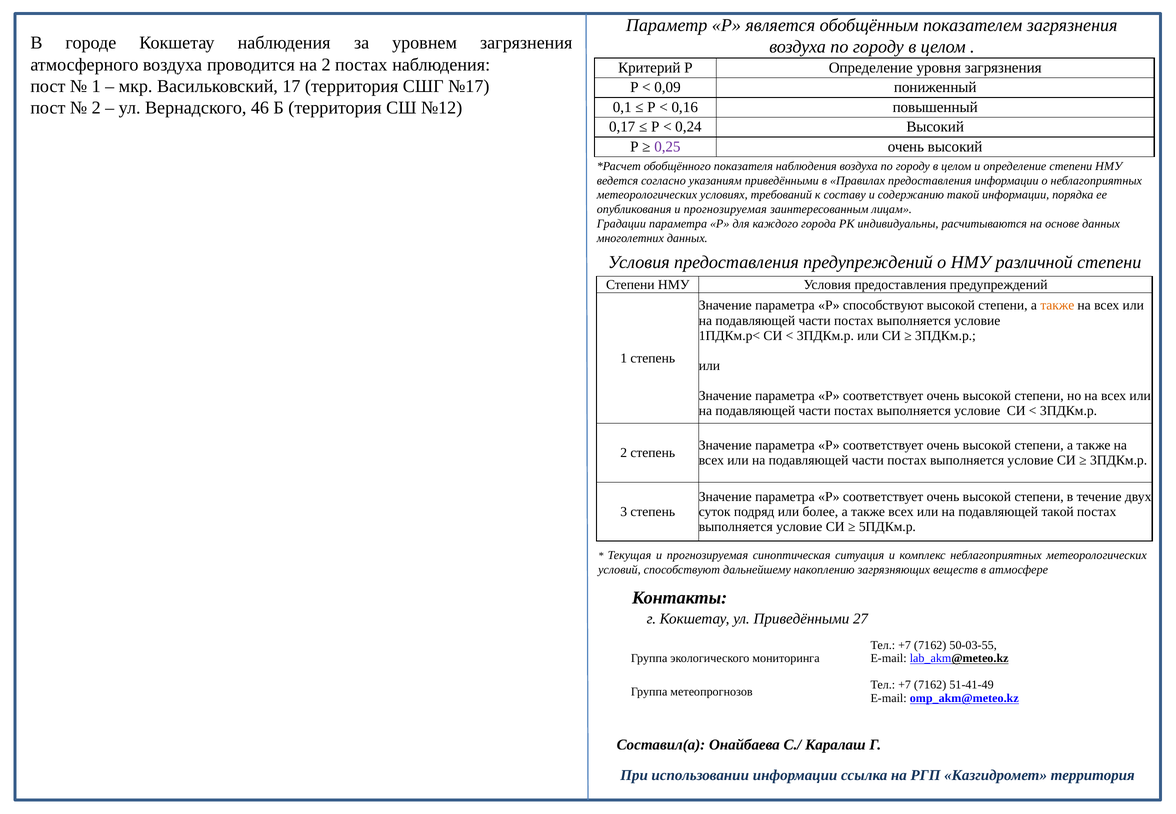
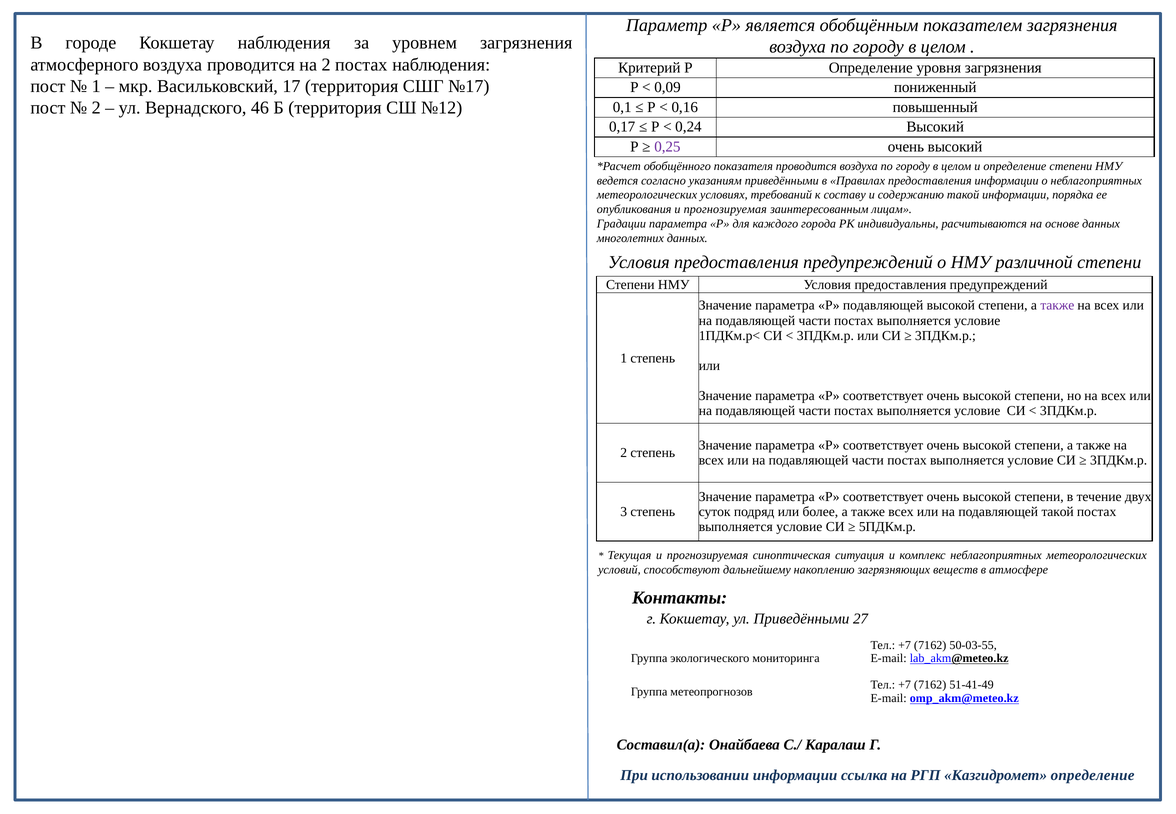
показателя наблюдения: наблюдения -> проводится (806, 166)
Р способствуют: способствуют -> подавляющей (883, 306)
также colour: orange -> purple (1057, 306)
Казгидромет территория: территория -> определение (1093, 775)
